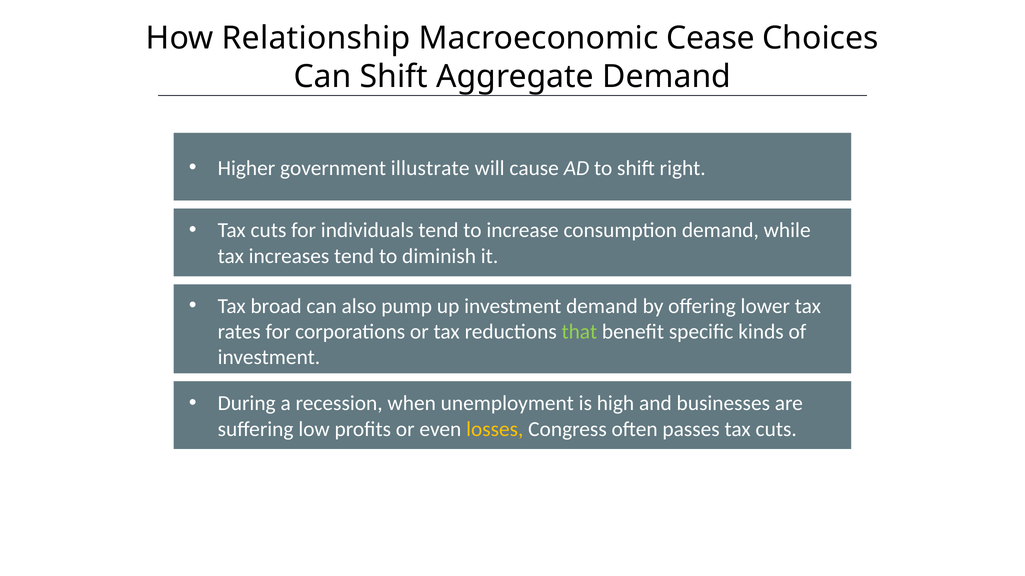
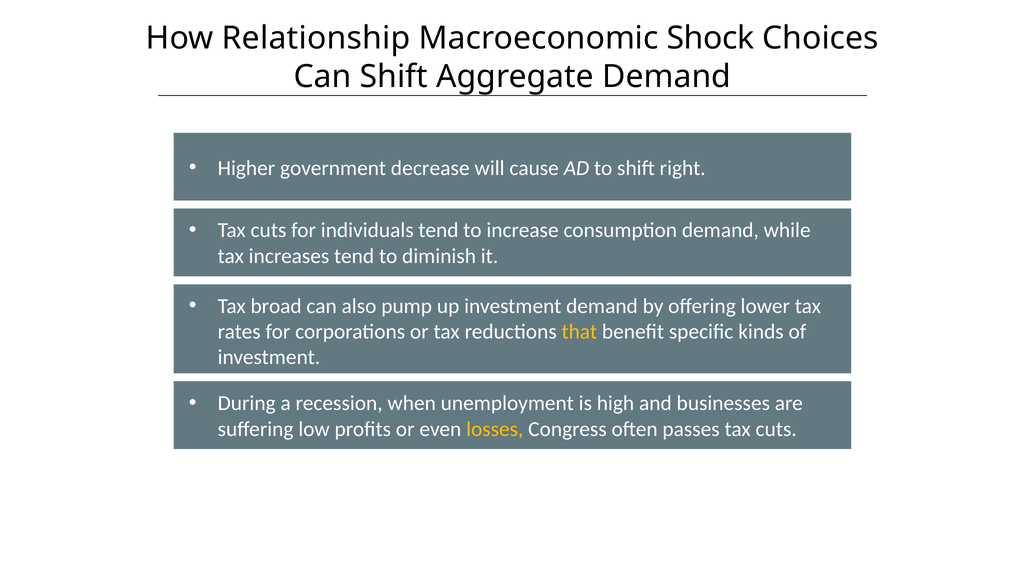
Cease: Cease -> Shock (711, 38)
illustrate: illustrate -> decrease (430, 168)
that colour: light green -> yellow (579, 332)
